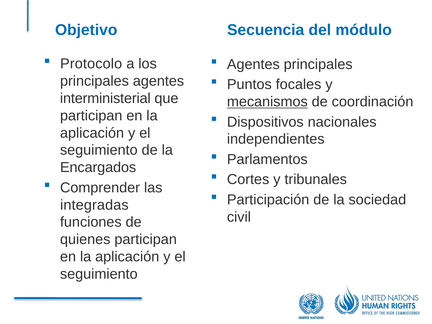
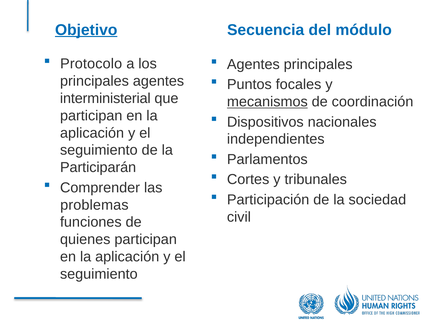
Objetivo underline: none -> present (86, 30)
Encargados: Encargados -> Participarán (98, 168)
integradas: integradas -> problemas (94, 205)
